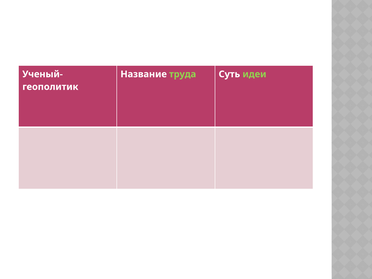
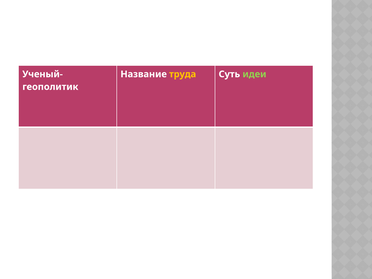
труда colour: light green -> yellow (183, 74)
